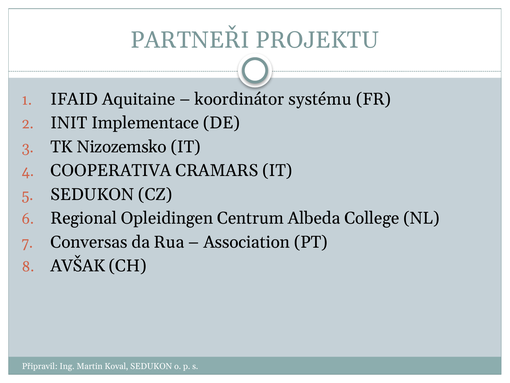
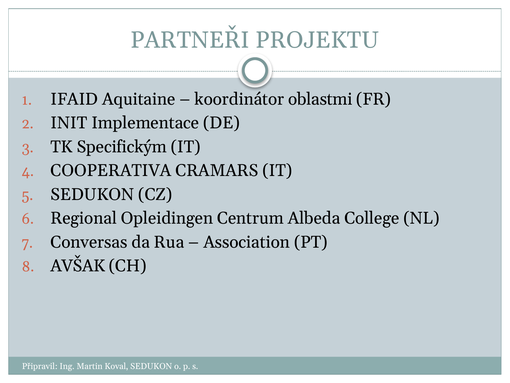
systému: systému -> oblastmi (320, 99)
Nizozemsko: Nizozemsko -> Specifickým (122, 147)
